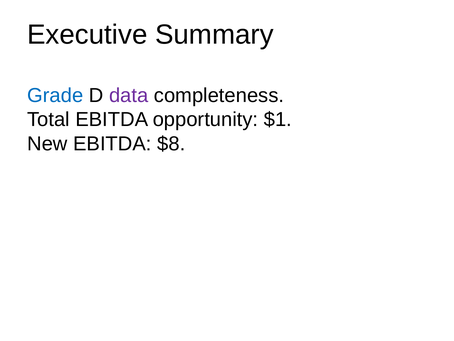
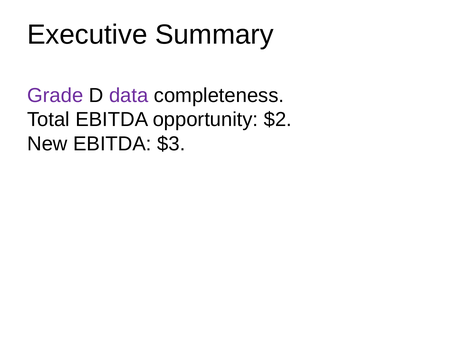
Grade colour: blue -> purple (55, 95)
$1: $1 -> $2 (278, 119)
$8: $8 -> $3 (171, 144)
